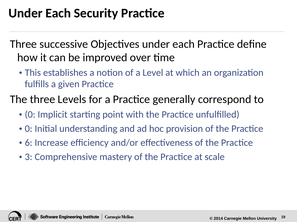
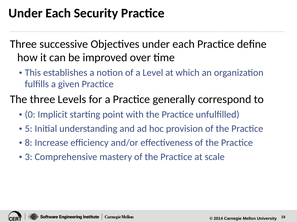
0: 0 -> 5 (29, 129)
6: 6 -> 8 (29, 143)
